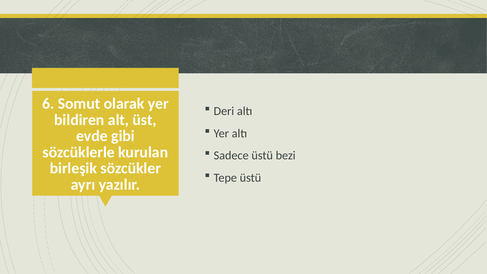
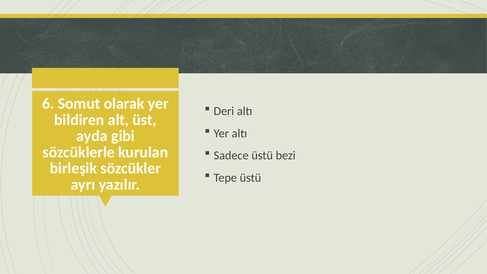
evde: evde -> ayda (92, 136)
